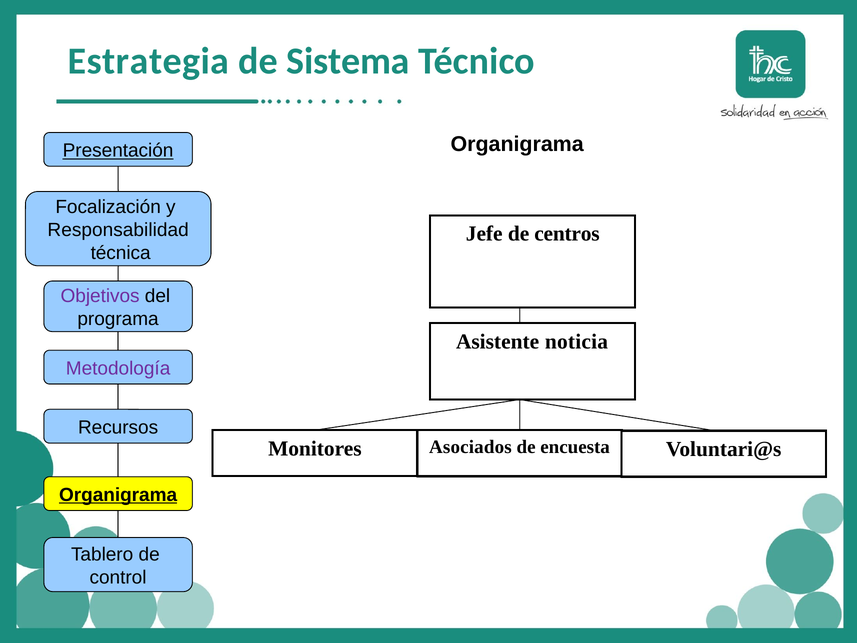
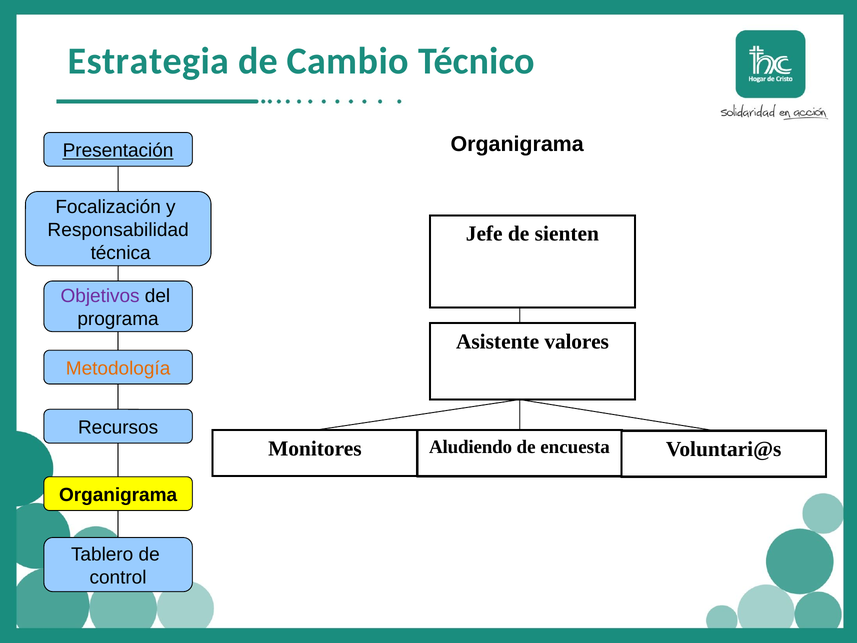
Sistema: Sistema -> Cambio (348, 61)
centros: centros -> sienten (567, 234)
noticia: noticia -> valores (577, 341)
Metodología colour: purple -> orange (118, 368)
Asociados: Asociados -> Aludiendo (471, 447)
Organigrama underline: present -> none (118, 495)
